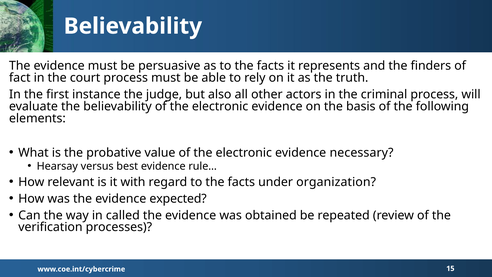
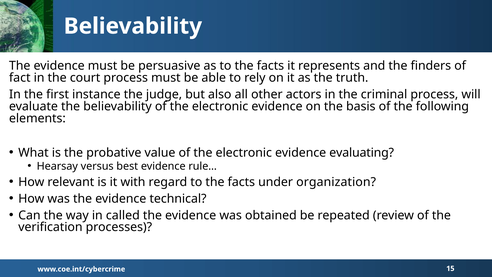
necessary: necessary -> evaluating (362, 153)
expected: expected -> technical (178, 199)
